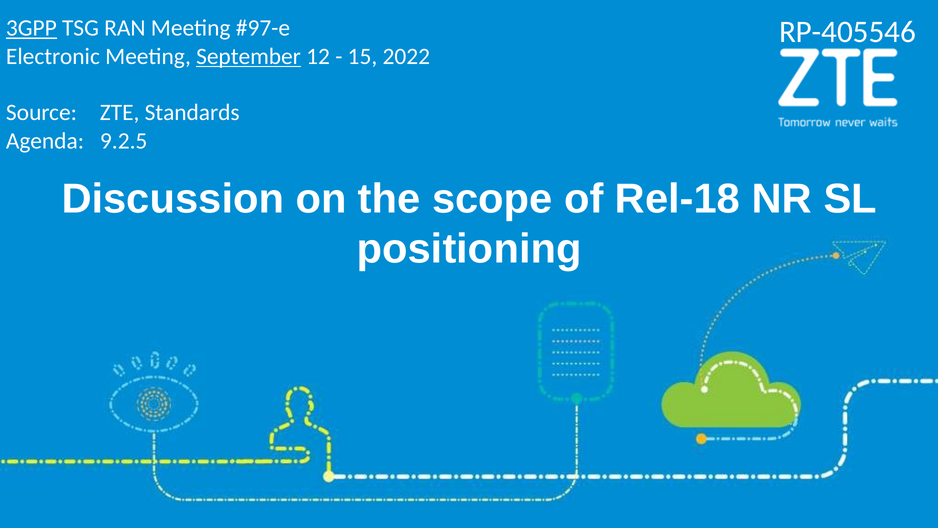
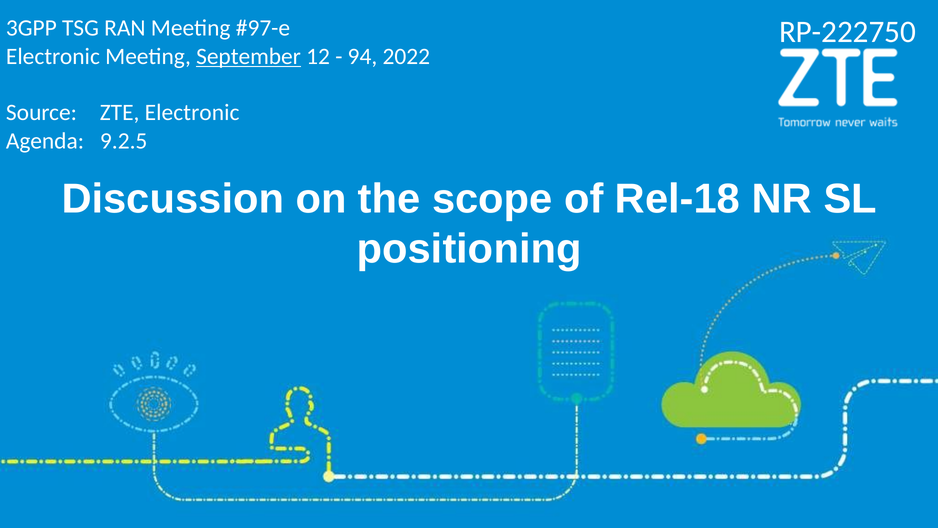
3GPP underline: present -> none (31, 28)
RP-405546: RP-405546 -> RP-222750 (848, 32)
15: 15 -> 94 (362, 56)
ZTE Standards: Standards -> Electronic (192, 113)
